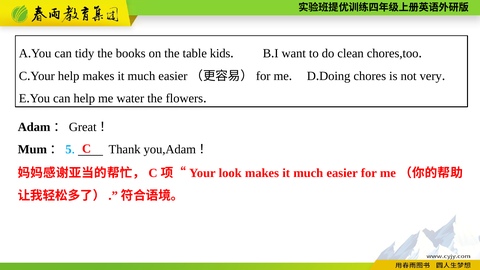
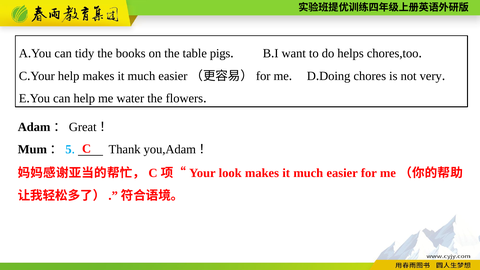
kids: kids -> pigs (220, 53)
clean: clean -> helps (351, 53)
